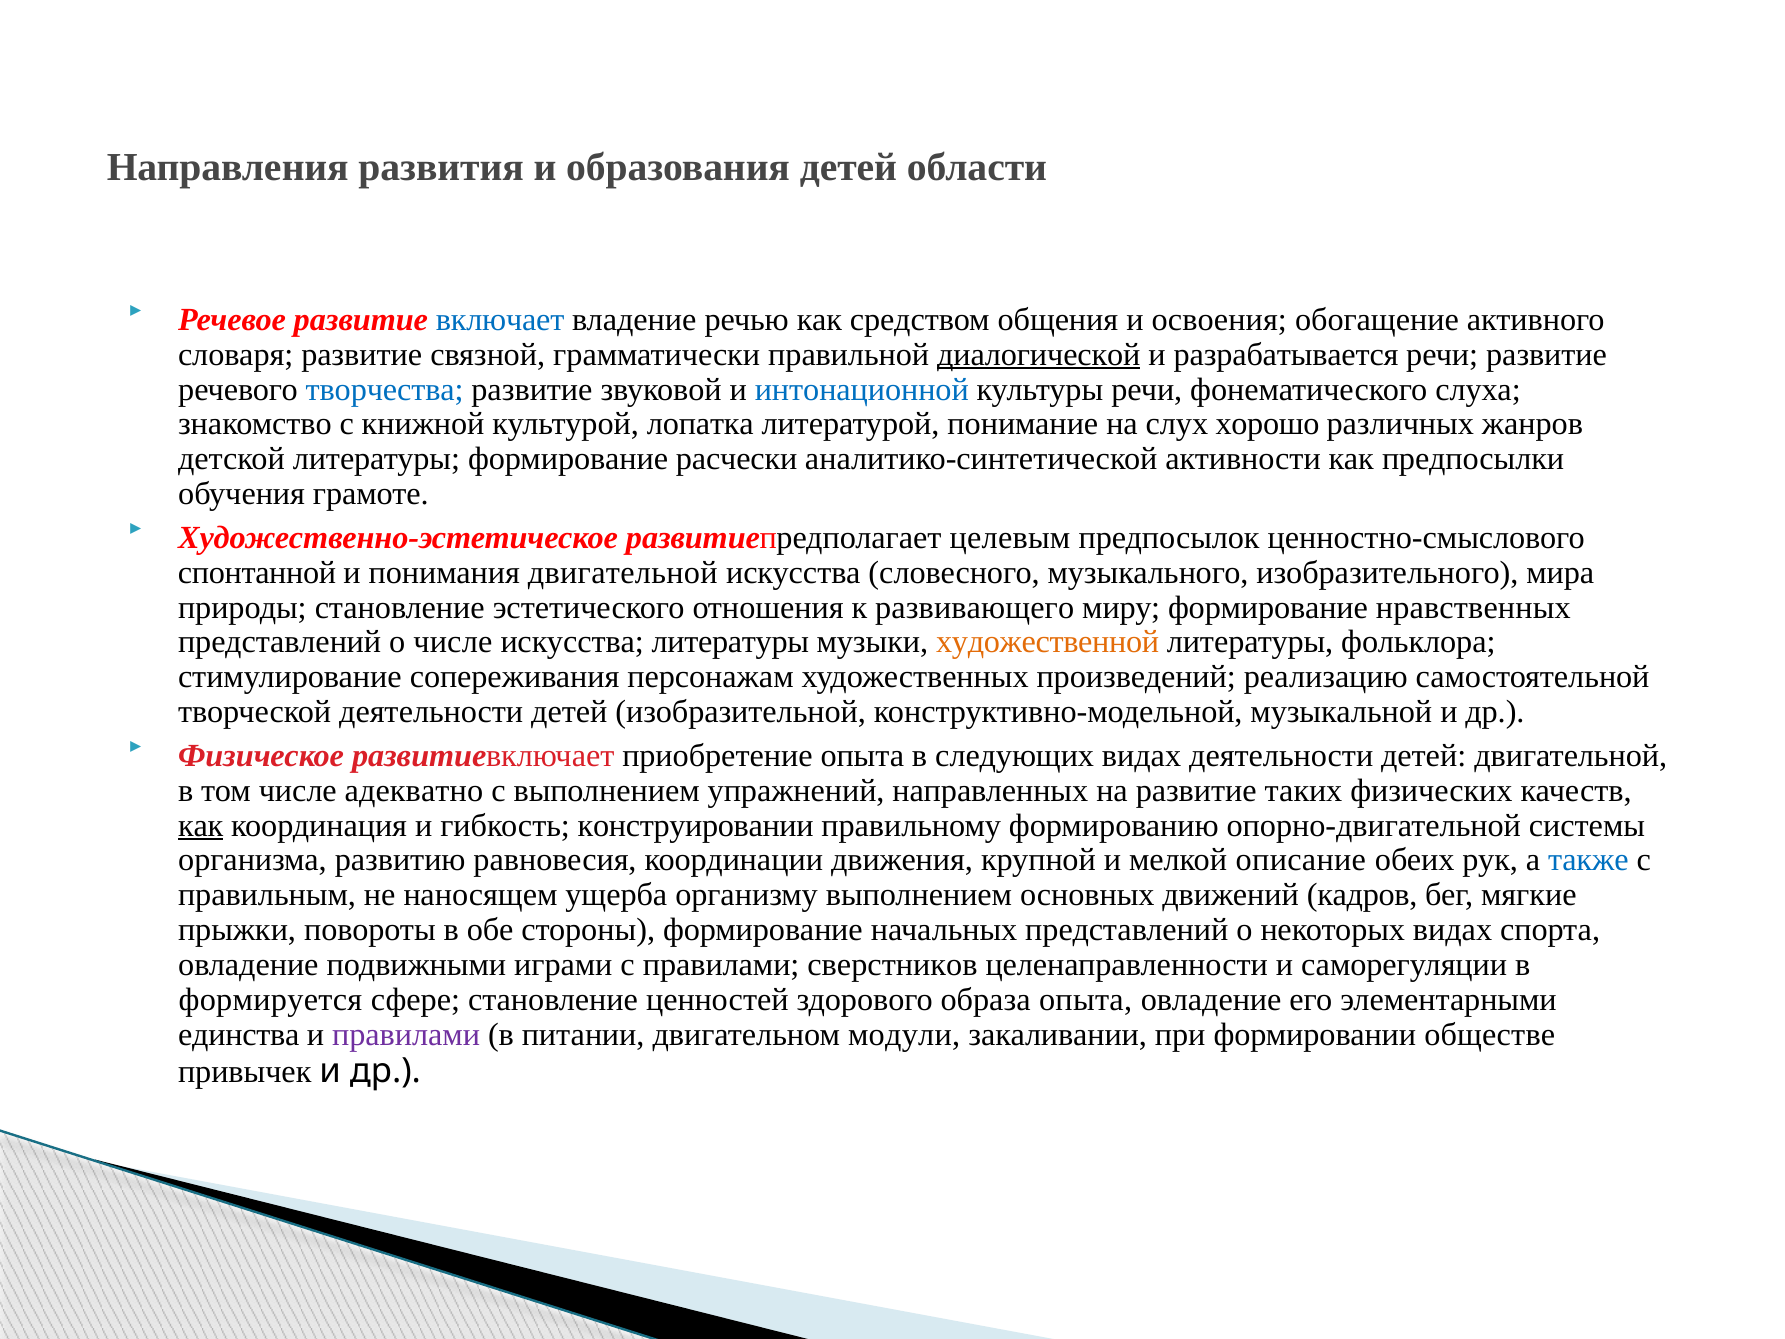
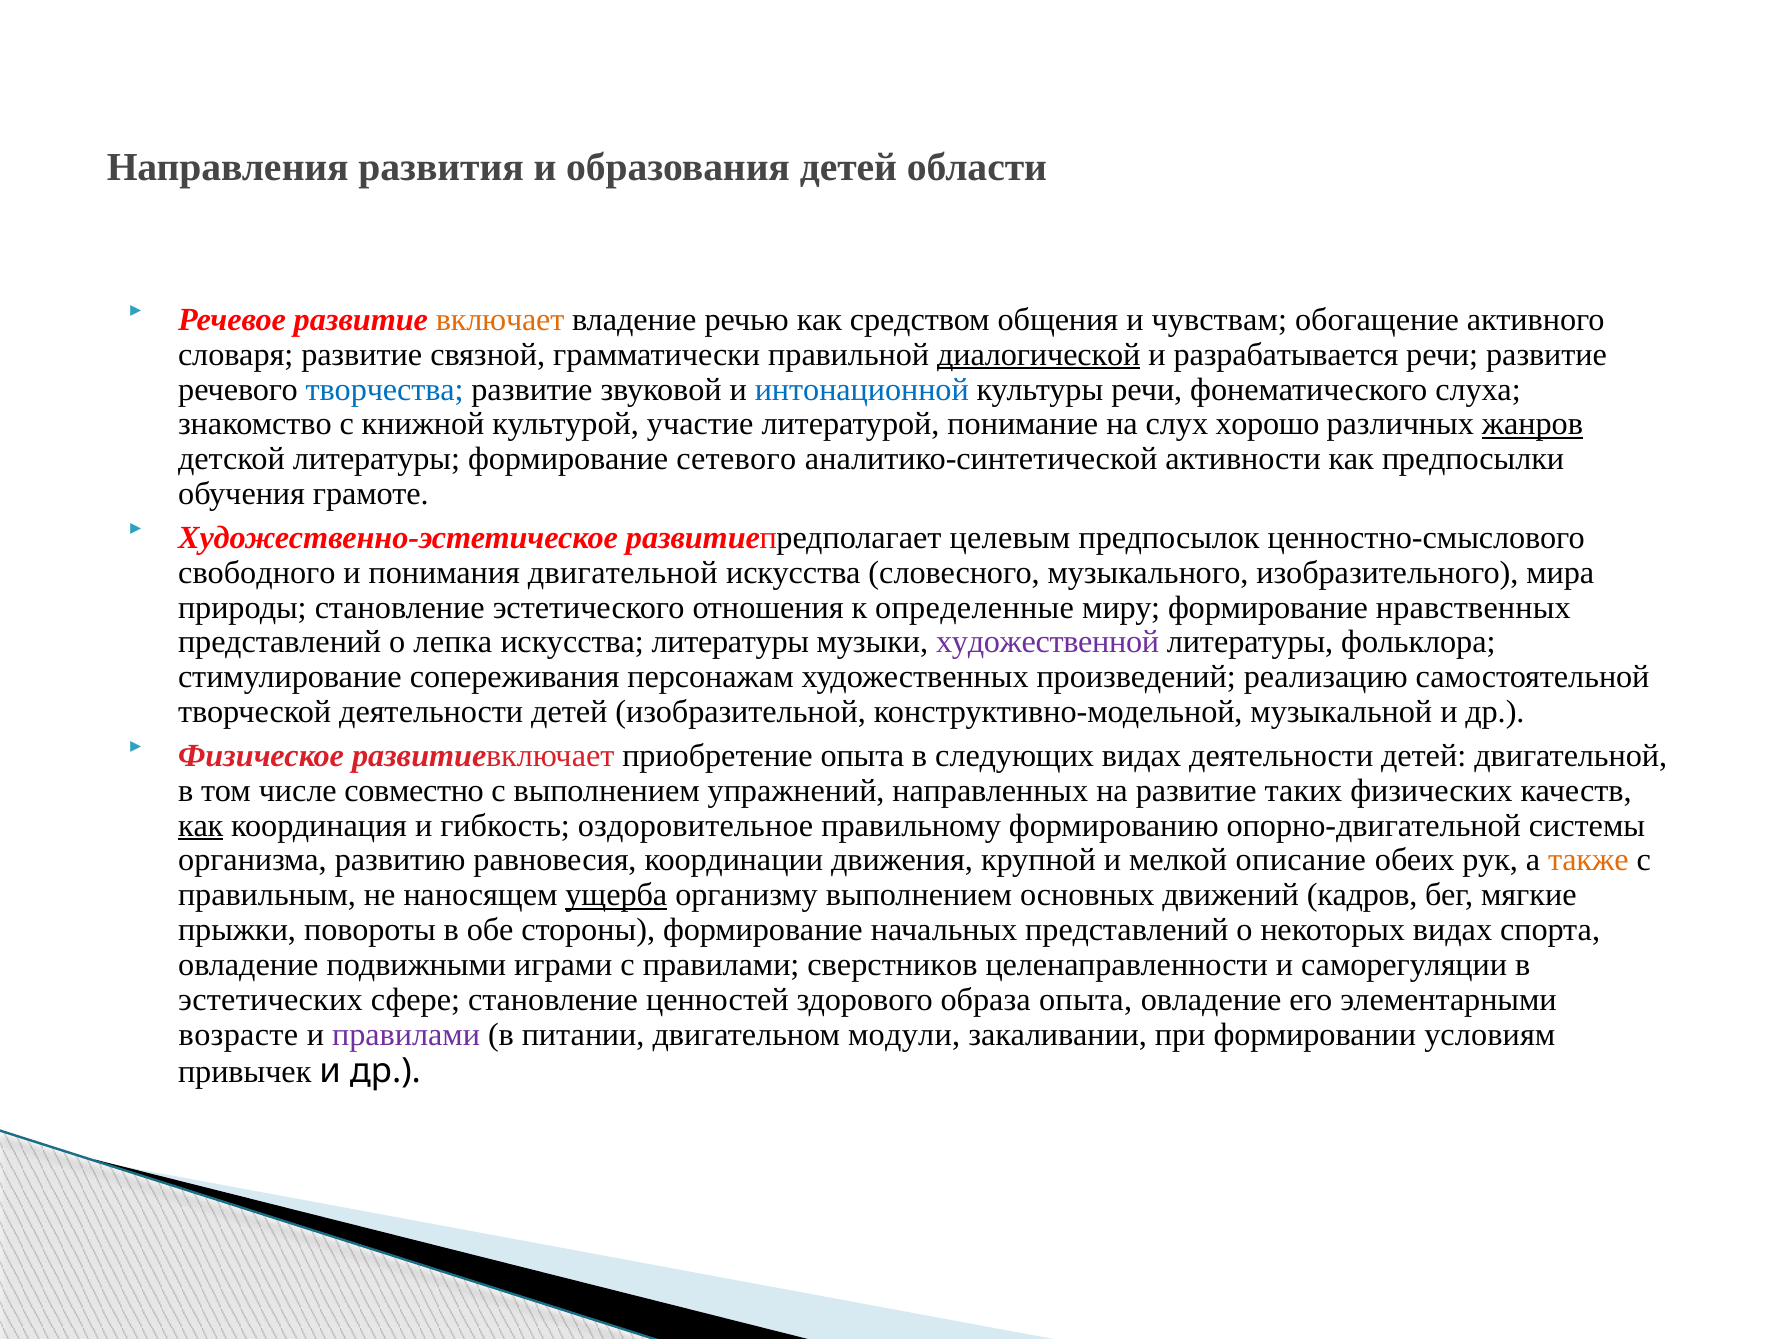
включает colour: blue -> orange (500, 320)
освоения: освоения -> чувствам (1219, 320)
лопатка: лопатка -> участие (700, 424)
жанров underline: none -> present (1533, 424)
расчески: расчески -> сетевого (736, 459)
спонтанной: спонтанной -> свободного (257, 572)
развивающего: развивающего -> определенные (975, 607)
о числе: числе -> лепка (453, 642)
художественной colour: orange -> purple (1048, 642)
адекватно: адекватно -> совместно (414, 790)
конструировании: конструировании -> оздоровительное (695, 825)
также colour: blue -> orange (1588, 860)
ущерба underline: none -> present (616, 895)
формируется: формируется -> эстетических (270, 1000)
единства: единства -> возрасте (238, 1034)
обществе: обществе -> условиям (1490, 1034)
